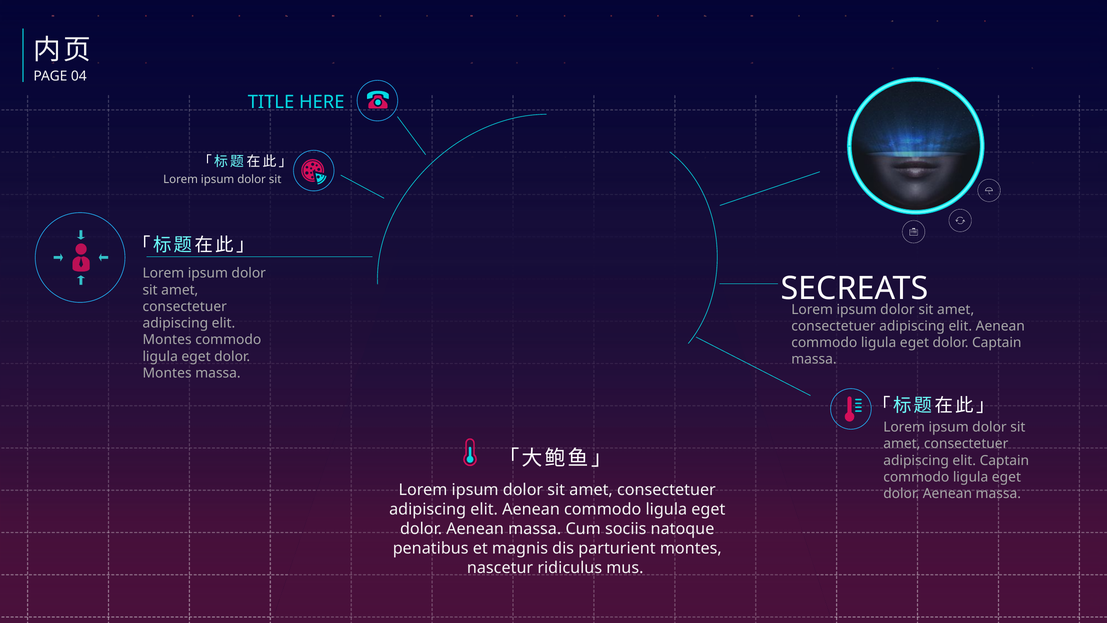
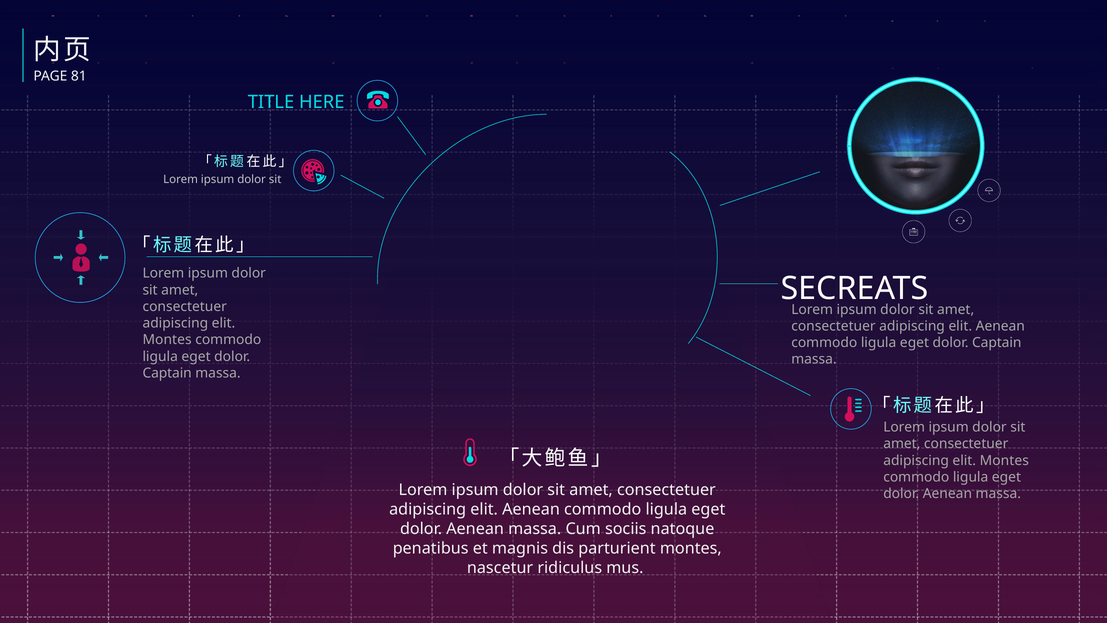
04: 04 -> 81 (79, 76)
Montes: Montes -> Captain (167, 373)
Captain: Captain -> Montes (1004, 460)
